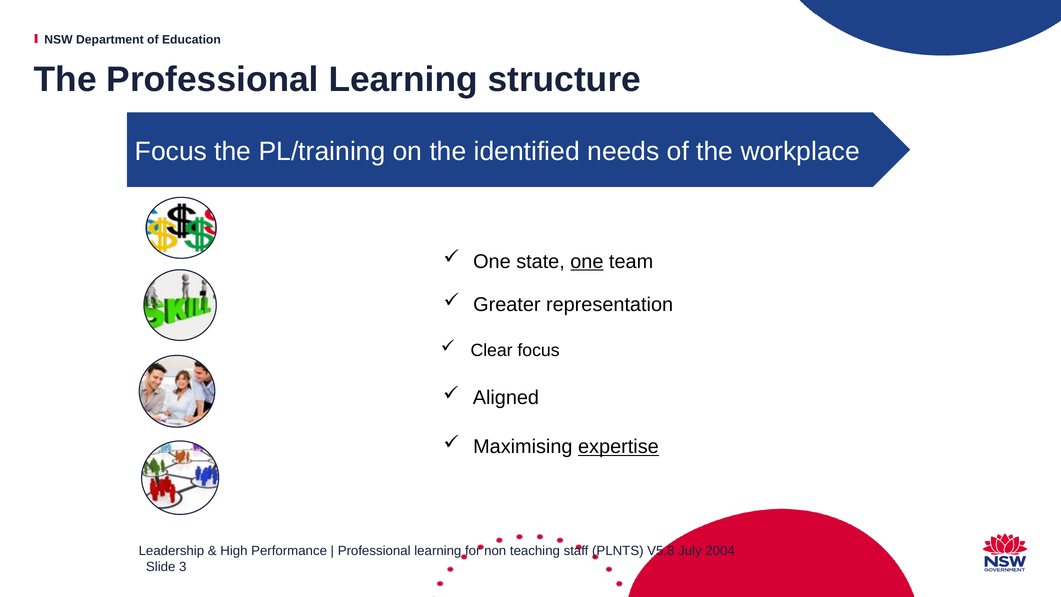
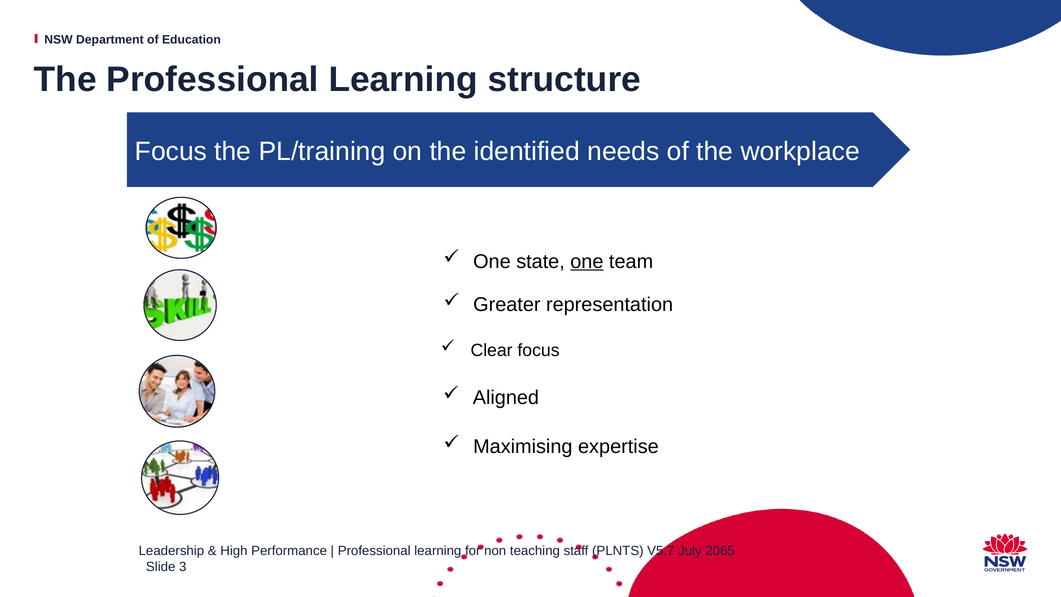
expertise underline: present -> none (618, 447)
V5.8: V5.8 -> V5.7 (661, 551)
2004: 2004 -> 2065 (720, 551)
